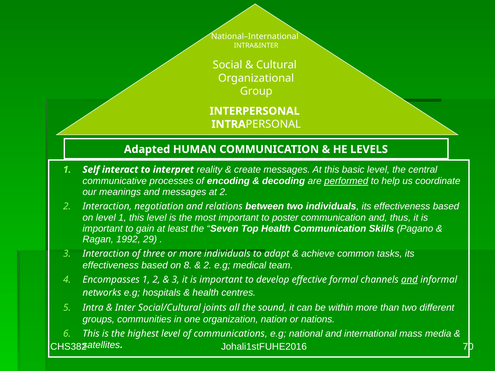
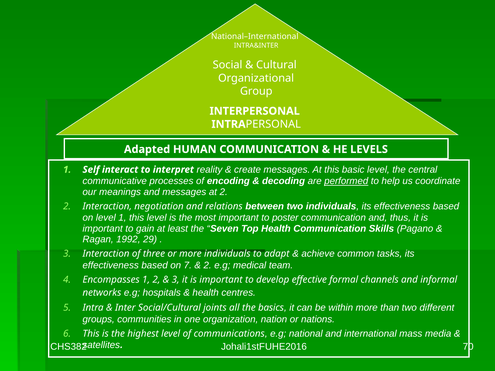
8: 8 -> 7 (188, 265)
and underline: present -> none (409, 280)
sound: sound -> basics (271, 308)
